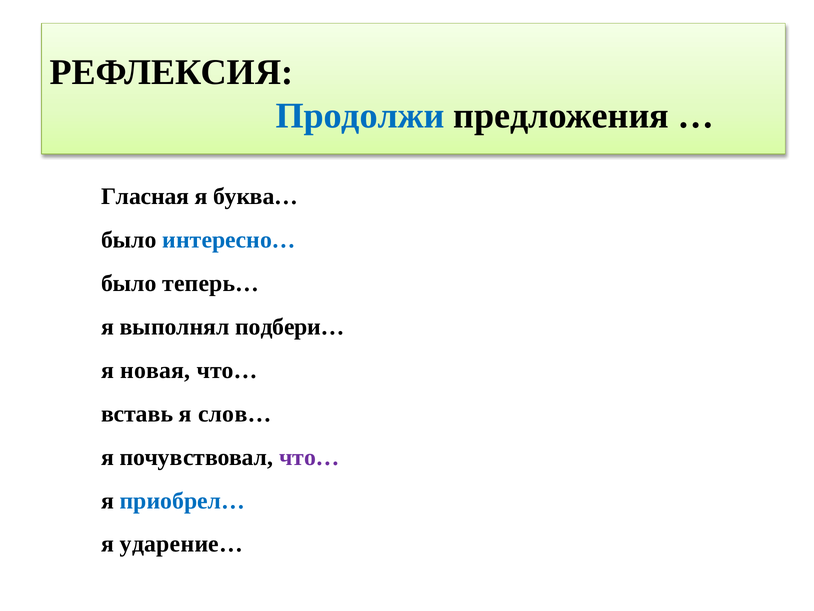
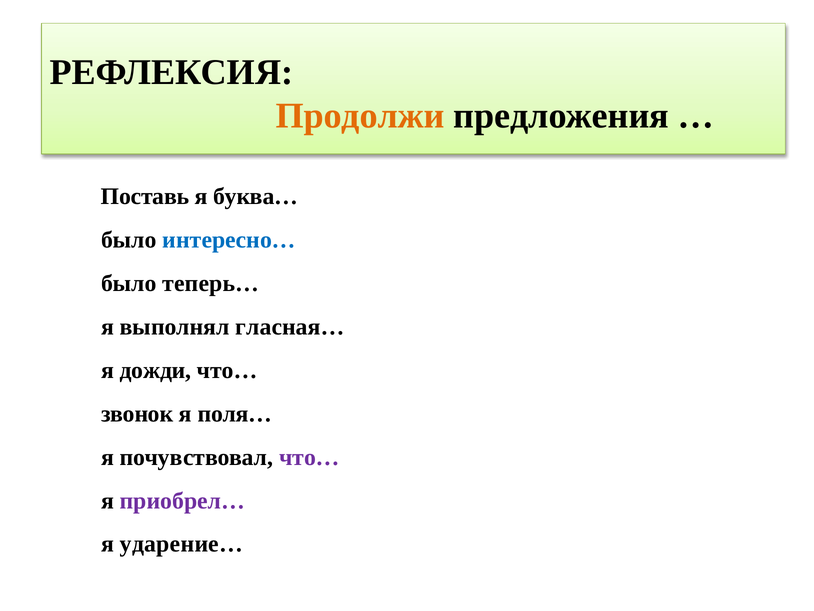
Продолжи colour: blue -> orange (360, 116)
Гласная: Гласная -> Поставь (145, 196)
подбери…: подбери… -> гласная… (290, 327)
новая: новая -> дожди (156, 370)
вставь: вставь -> звонок (137, 413)
слов…: слов… -> поля… (235, 413)
приобрел… colour: blue -> purple (182, 500)
